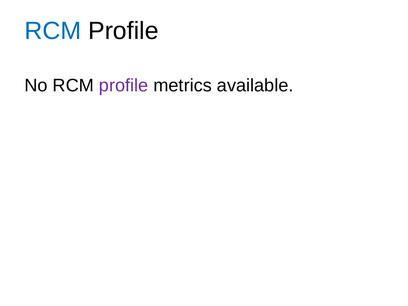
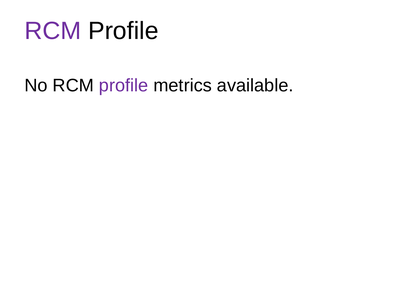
RCM colour: blue -> purple (53, 31)
